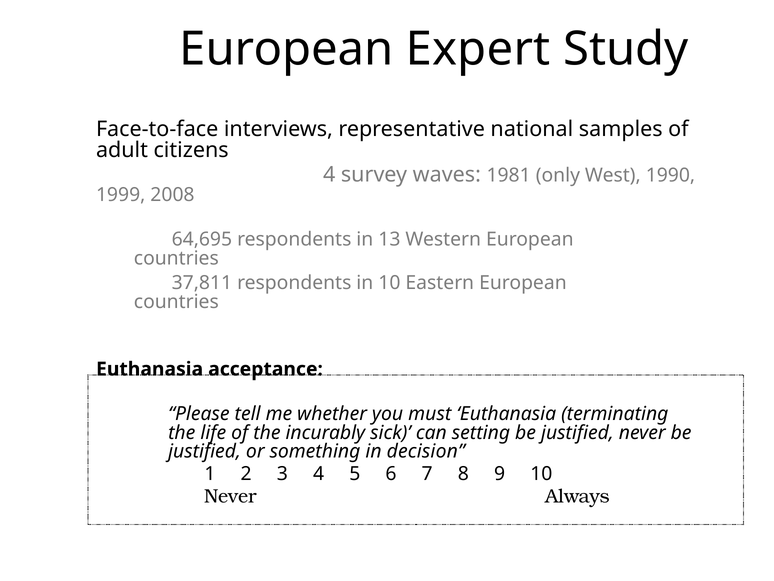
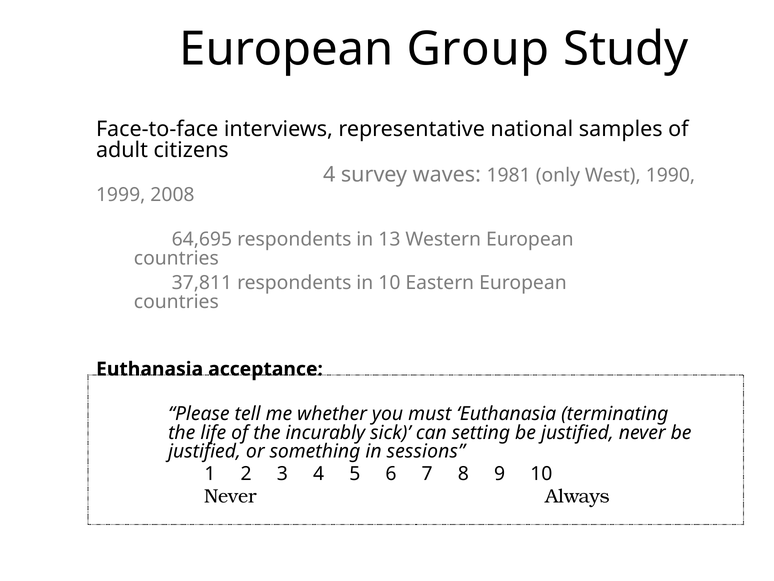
Expert: Expert -> Group (478, 49)
decision: decision -> sessions (426, 451)
